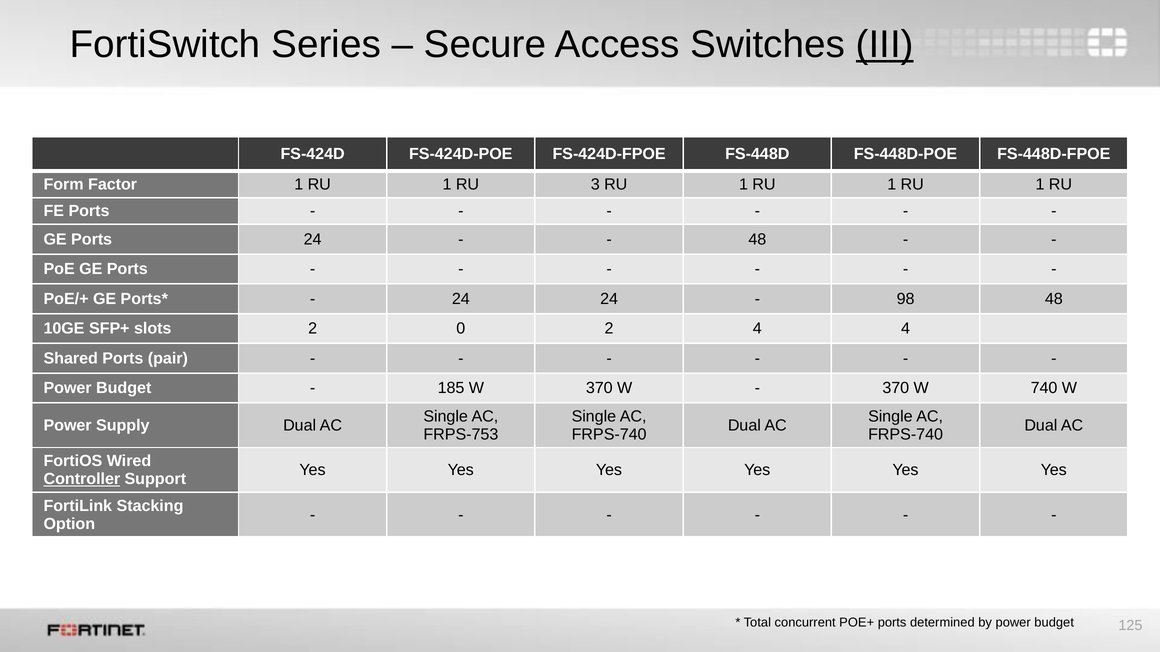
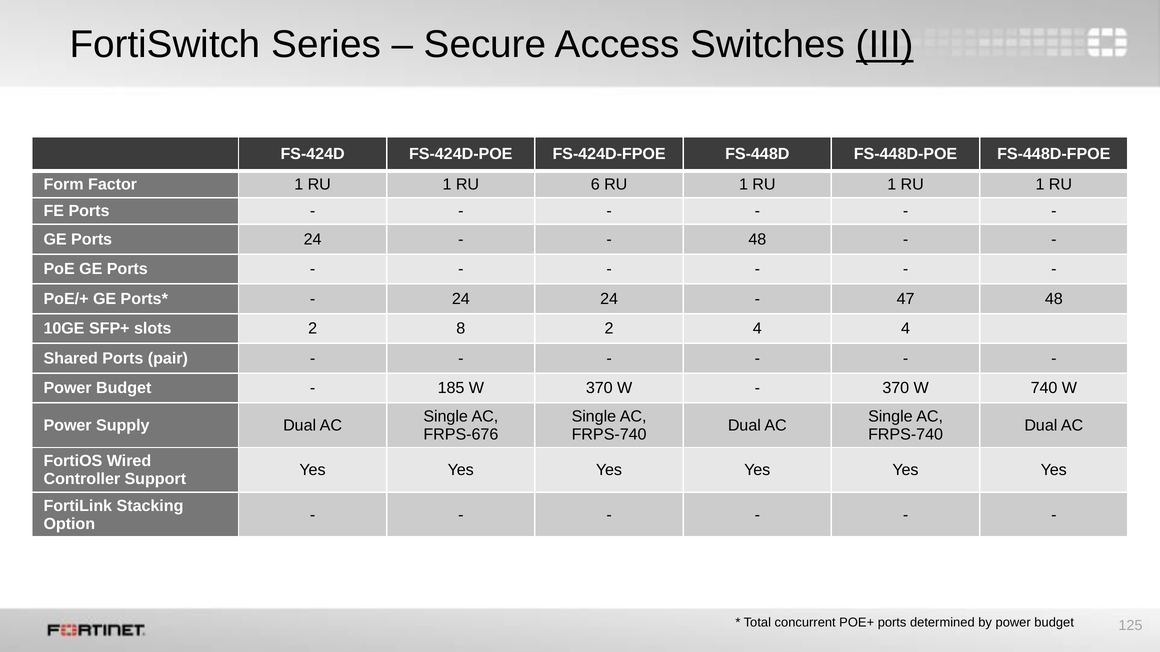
3: 3 -> 6 (595, 185)
98: 98 -> 47 (906, 299)
0: 0 -> 8 (461, 329)
FRPS-753: FRPS-753 -> FRPS-676 (461, 435)
Controller underline: present -> none (82, 479)
